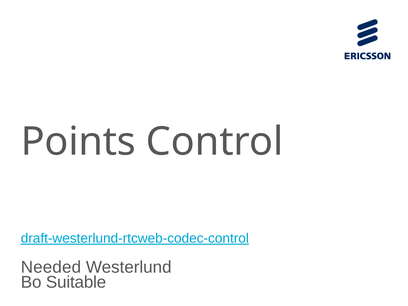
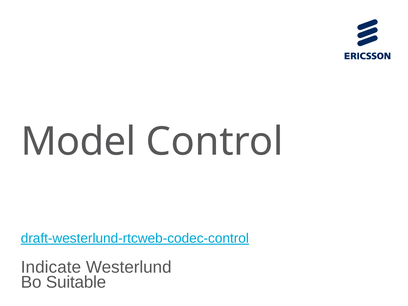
Points: Points -> Model (78, 142)
Needed: Needed -> Indicate (51, 267)
